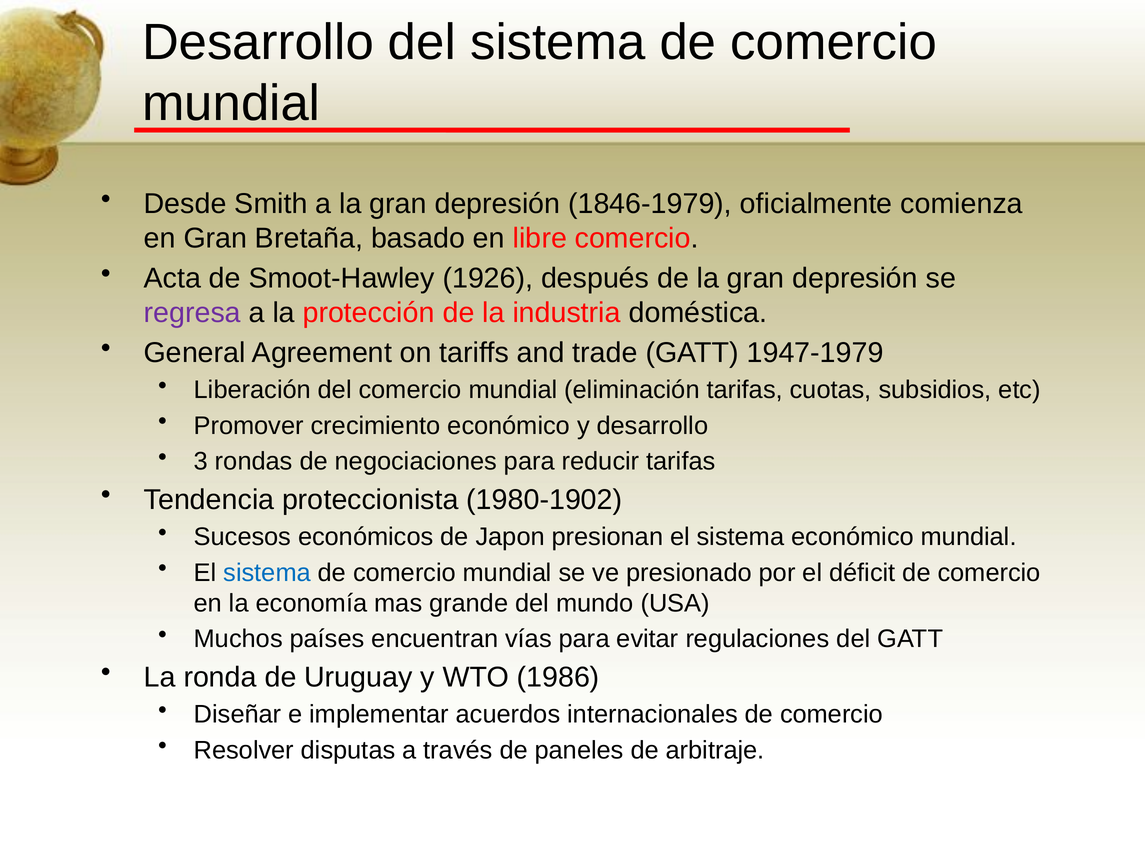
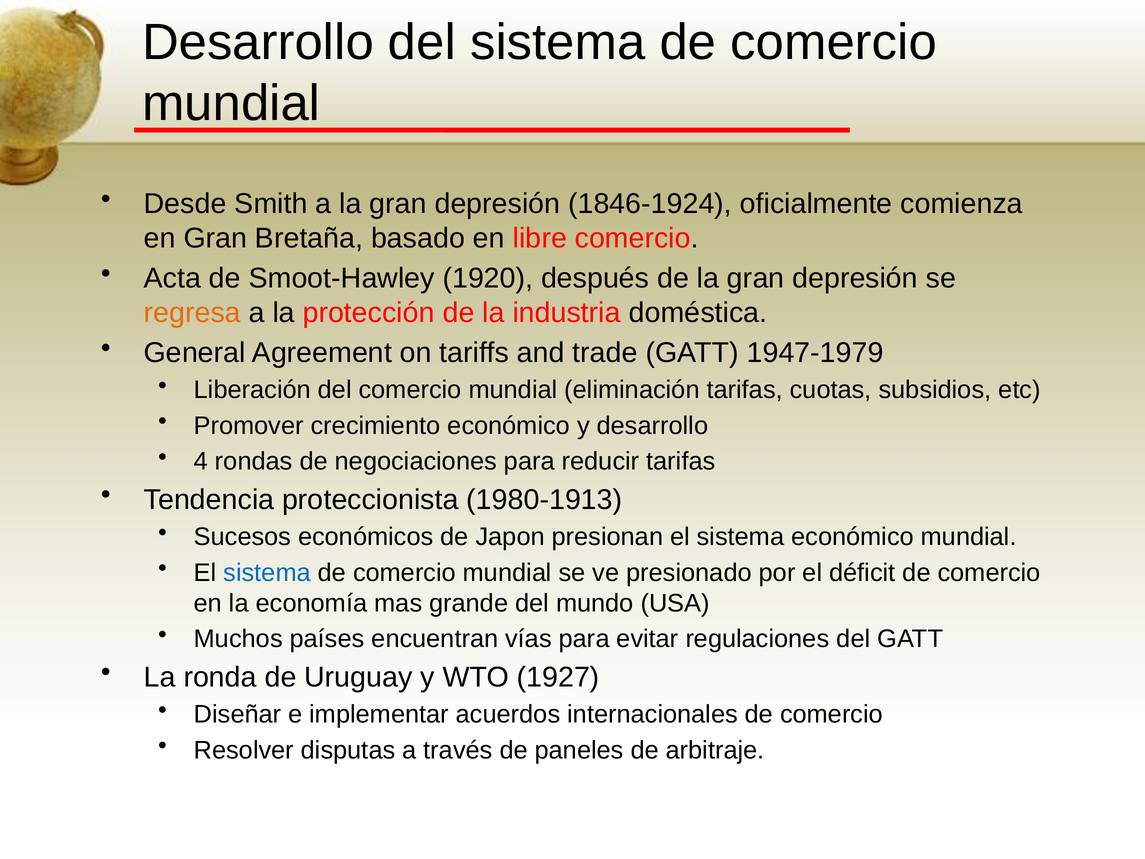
1846-1979: 1846-1979 -> 1846-1924 (650, 204)
1926: 1926 -> 1920 (488, 278)
regresa colour: purple -> orange (192, 313)
3: 3 -> 4 (201, 461)
1980-1902: 1980-1902 -> 1980-1913 (544, 500)
1986: 1986 -> 1927 (558, 677)
